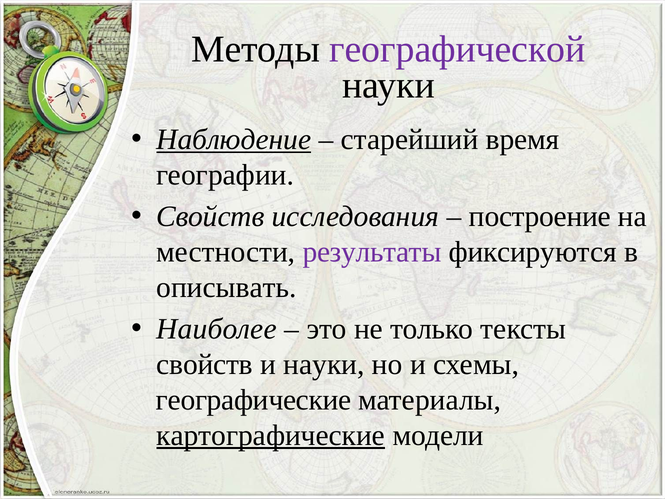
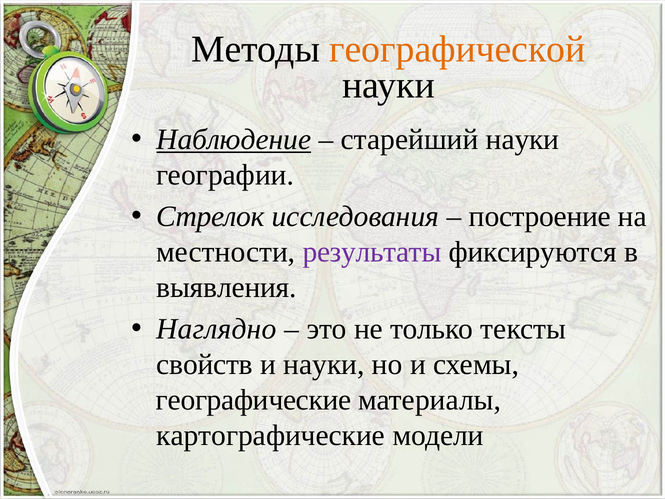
географической colour: purple -> orange (457, 49)
старейший время: время -> науки (523, 140)
Свойств: Свойств -> Стрелок (210, 216)
описывать: описывать -> выявления (227, 287)
Наиболее: Наиболее -> Наглядно (216, 329)
картографические underline: present -> none (271, 435)
